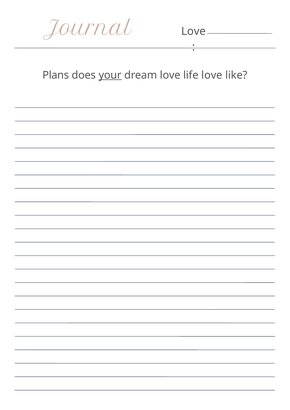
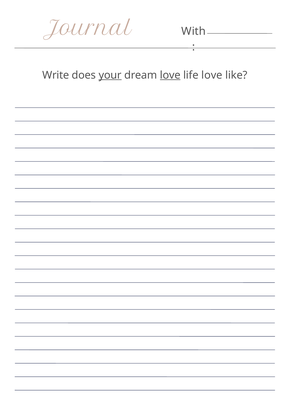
Love: Love -> With (194, 31)
Plans: Plans -> Write (56, 75)
love underline: none -> present (170, 75)
